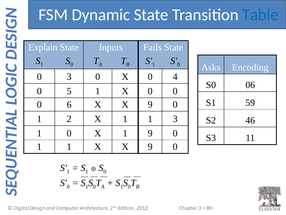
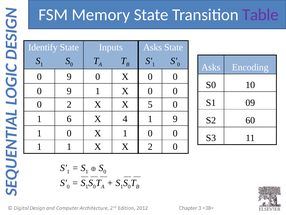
Dynamic: Dynamic -> Memory (101, 15)
Table colour: blue -> purple (260, 15)
Explain: Explain -> Identify (43, 47)
Inputs Fails: Fails -> Asks (153, 47)
3: 3 -> 9 (69, 77)
0 X 0 4: 4 -> 0 (175, 77)
06: 06 -> 10 (250, 85)
5: 5 -> 9 (69, 91)
59: 59 -> 09 (250, 102)
0 6: 6 -> 2 (69, 104)
9: 9 -> 5 (150, 104)
2: 2 -> 6 (69, 119)
1: 1 -> 4 (125, 119)
1 3: 3 -> 9 (175, 119)
46: 46 -> 60 (250, 120)
X 1 9: 9 -> 0 (150, 133)
1 X X 9: 9 -> 2 (150, 146)
